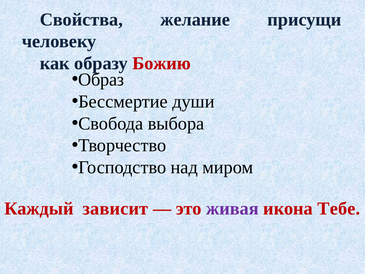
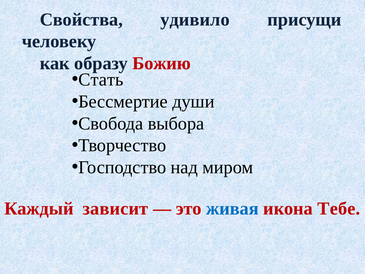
желание: желание -> удивило (195, 19)
Образ: Образ -> Стать (101, 80)
живая colour: purple -> blue (232, 208)
